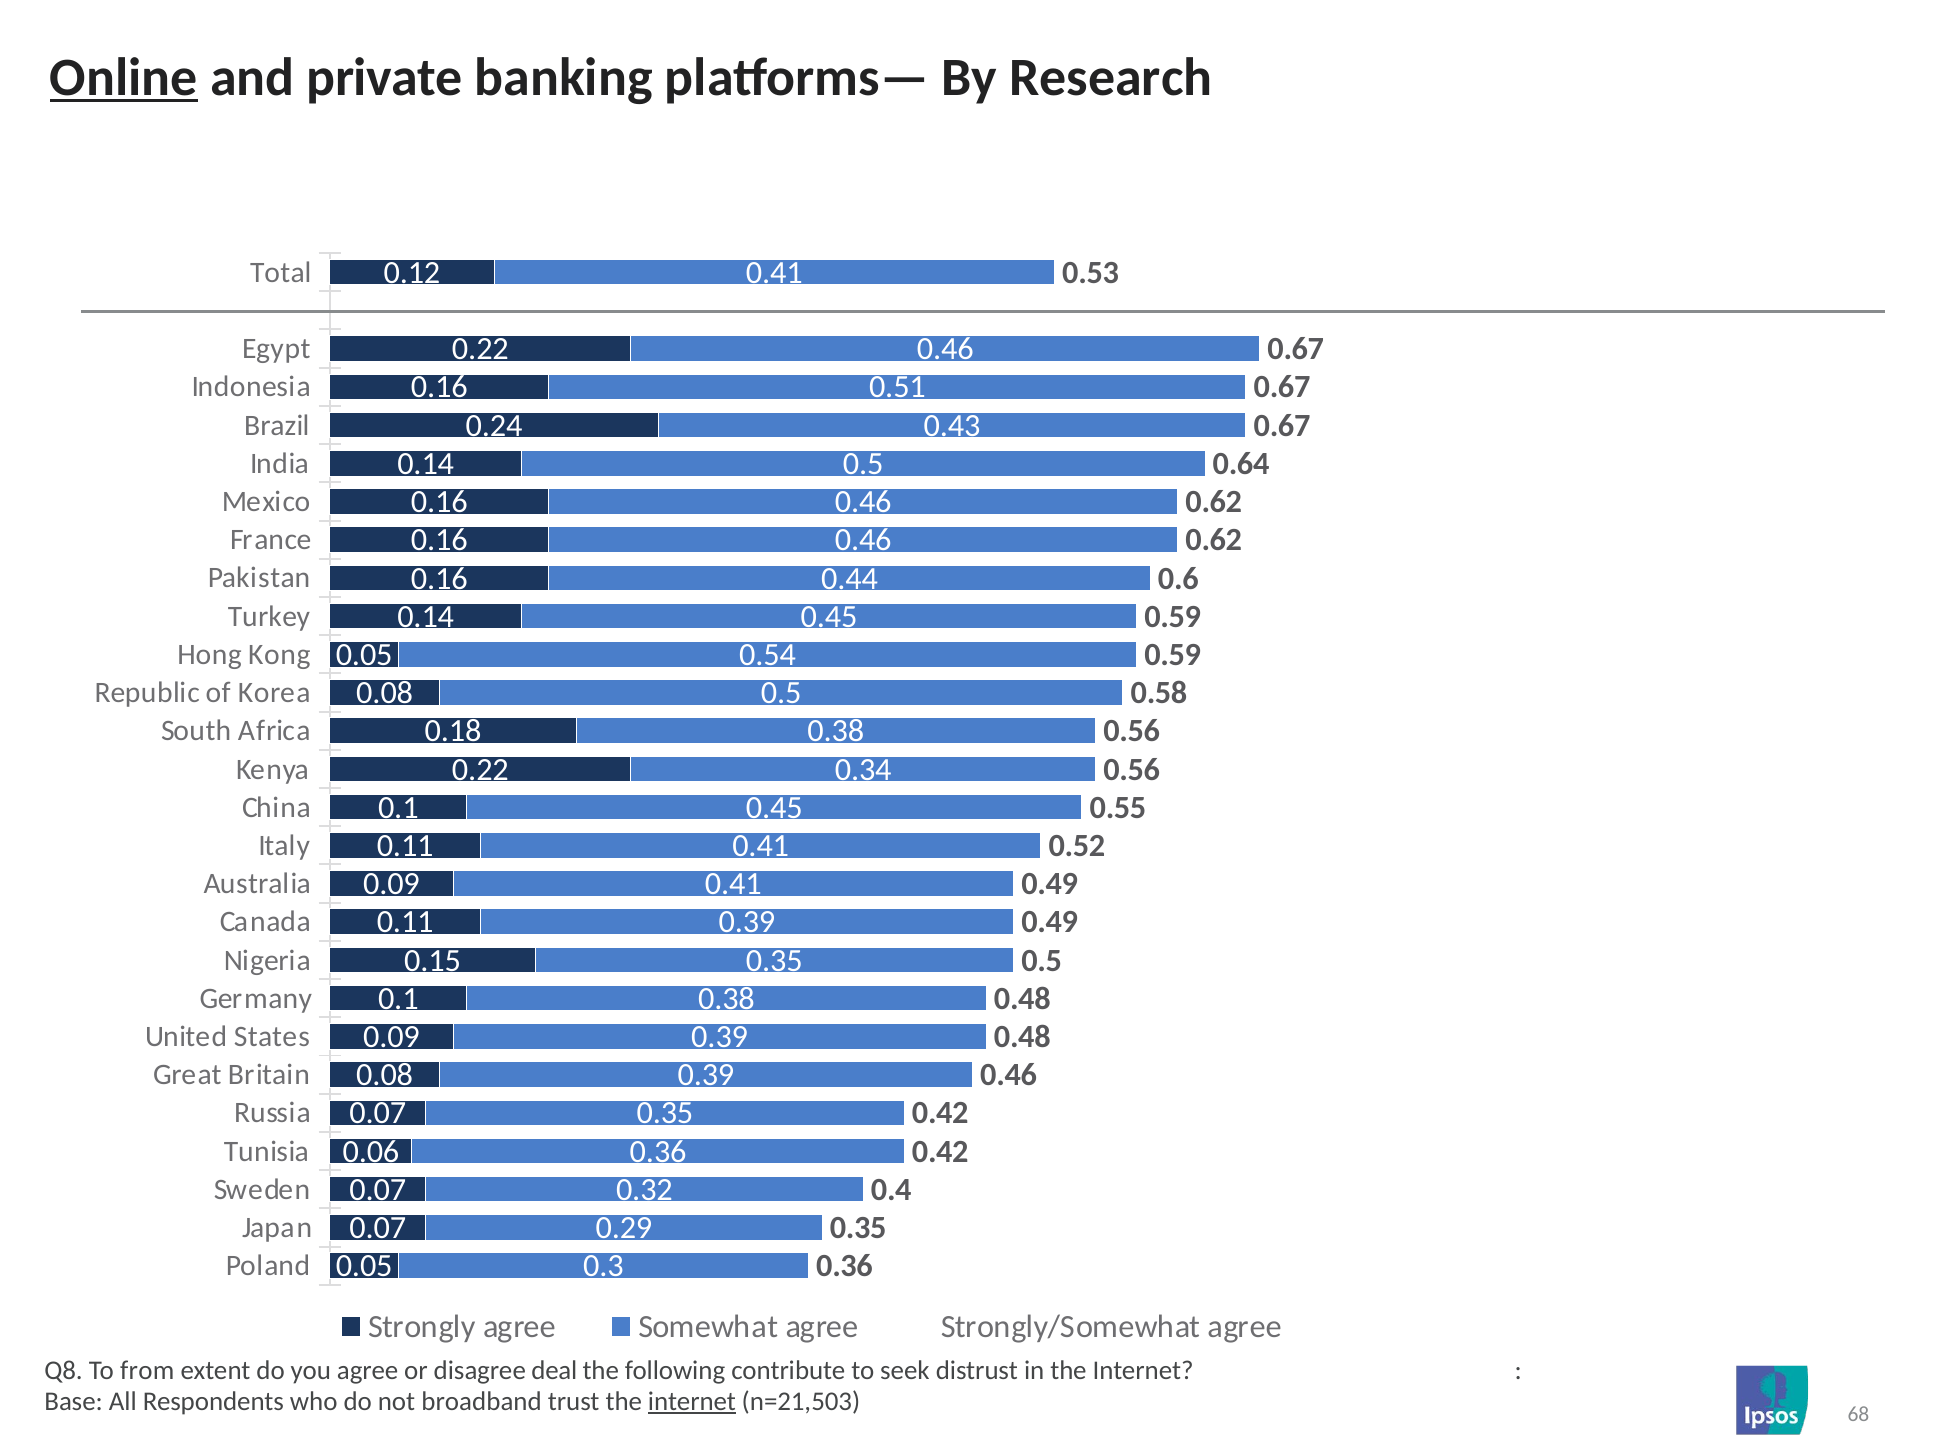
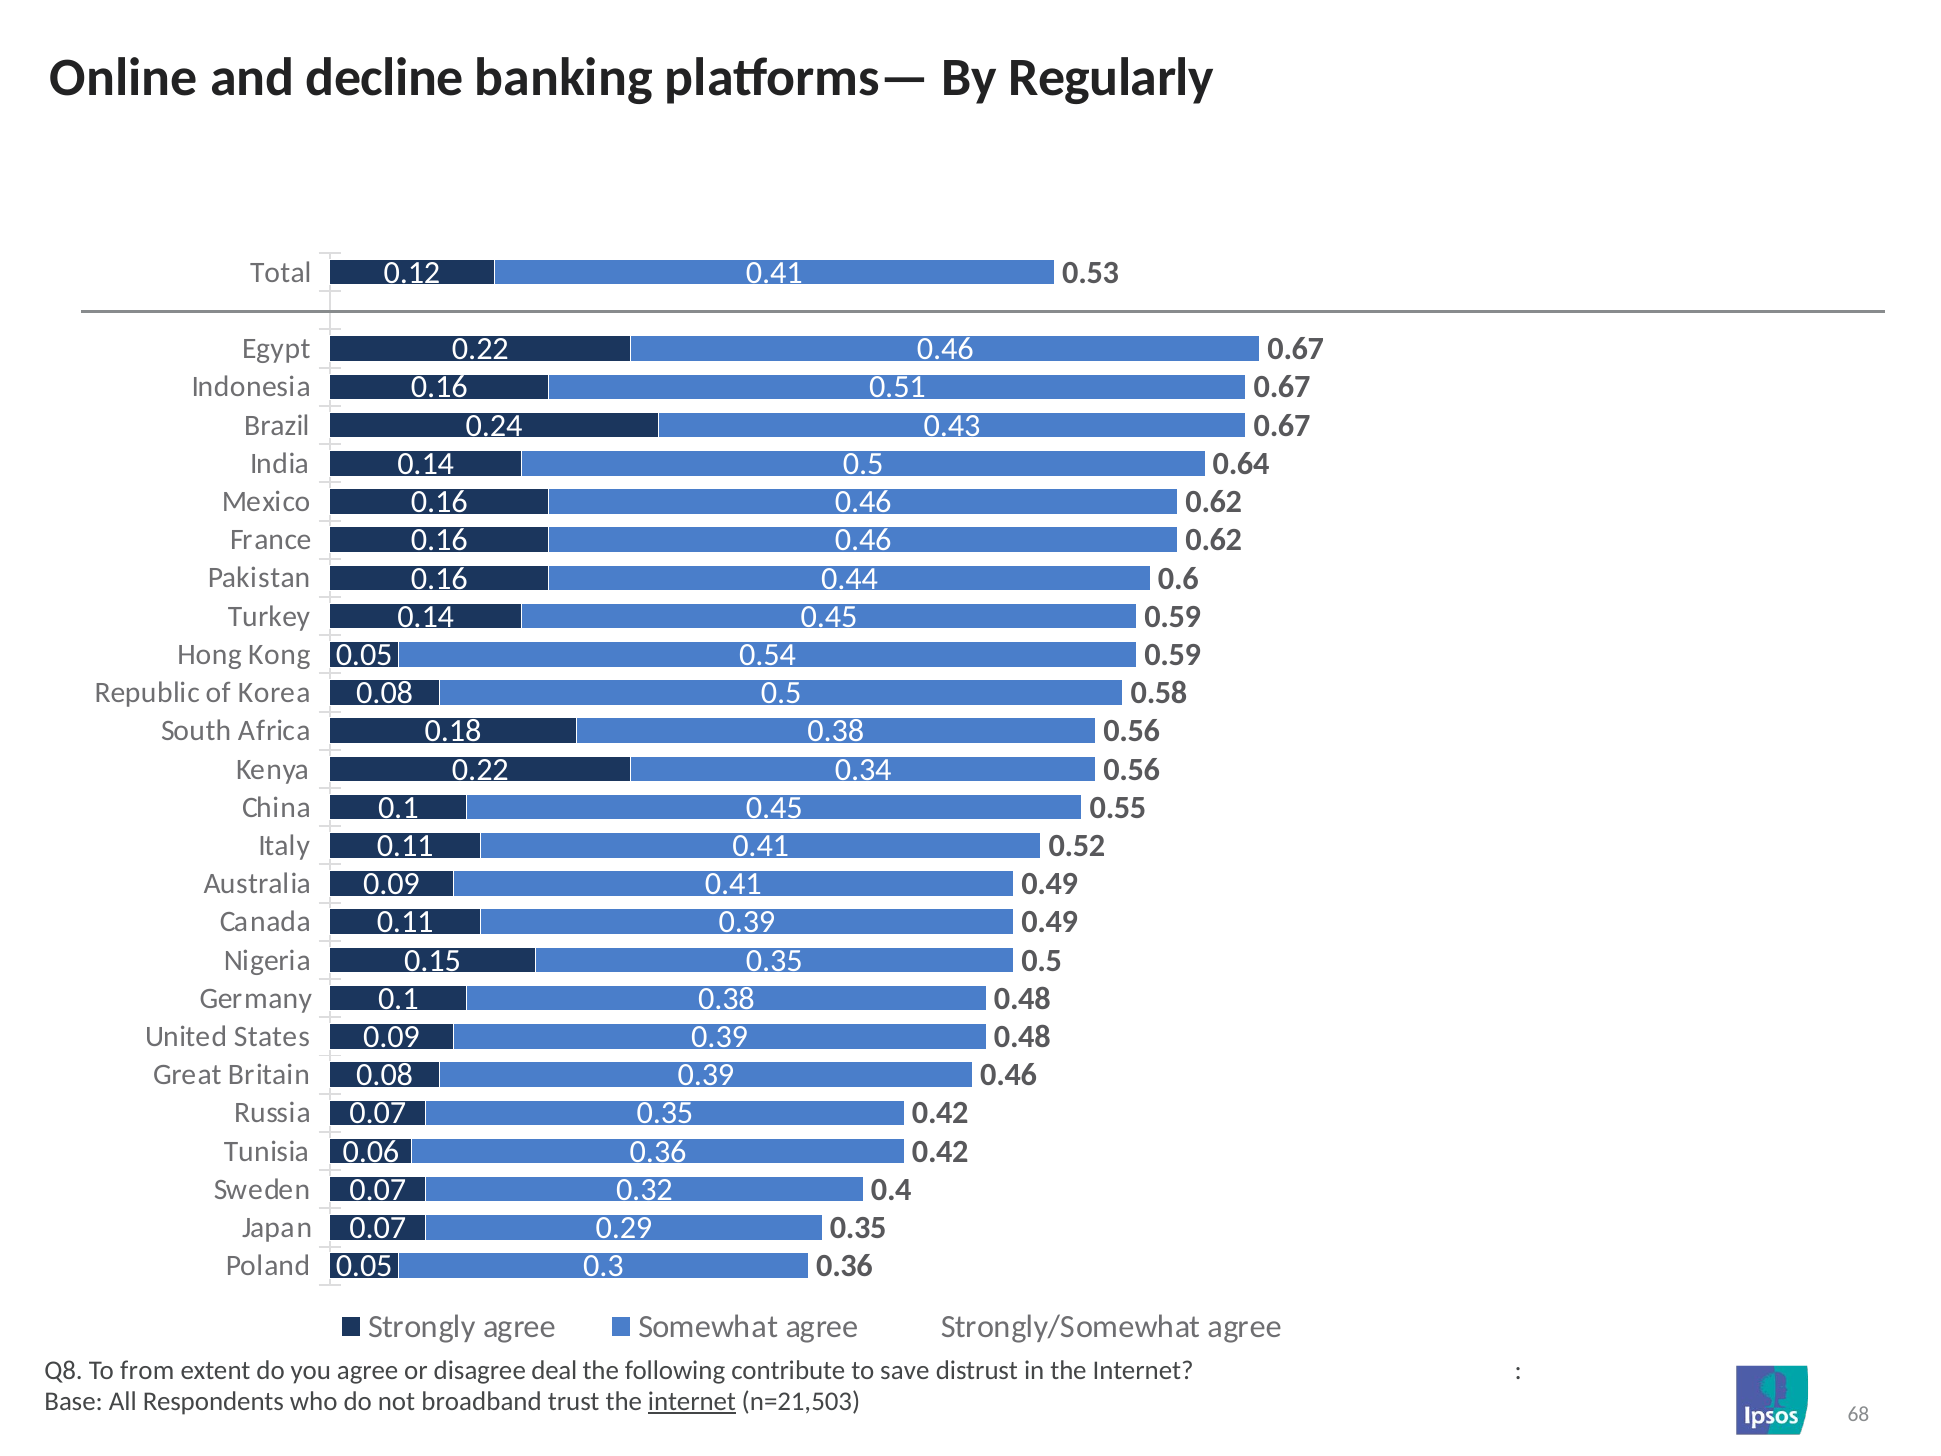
Online underline: present -> none (124, 77)
private: private -> decline (385, 77)
Research: Research -> Regularly (1111, 77)
seek: seek -> save (905, 1370)
